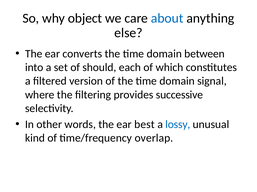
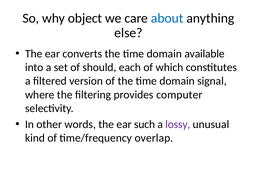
between: between -> available (205, 54)
successive: successive -> computer (179, 95)
best: best -> such (145, 125)
lossy colour: blue -> purple (178, 125)
